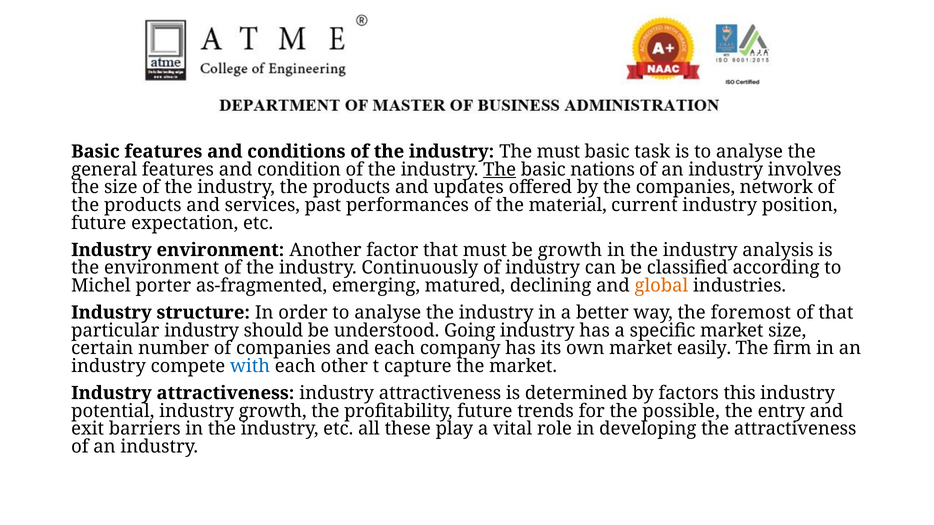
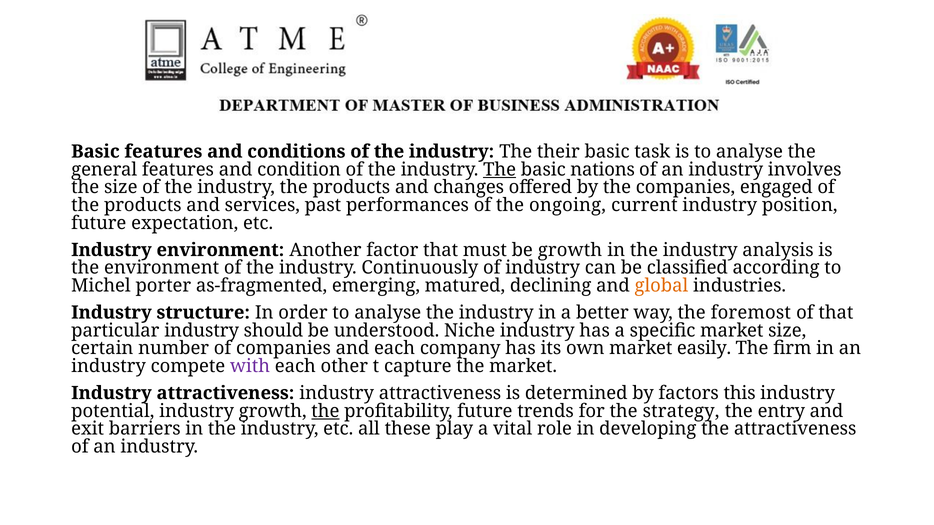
The must: must -> their (558, 152)
updates: updates -> changes (469, 188)
network: network -> engaged (776, 188)
material: material -> ongoing (568, 205)
Going: Going -> Niche (470, 331)
with colour: blue -> purple (250, 367)
the underline: none -> present (325, 411)
possible: possible -> strategy (681, 411)
